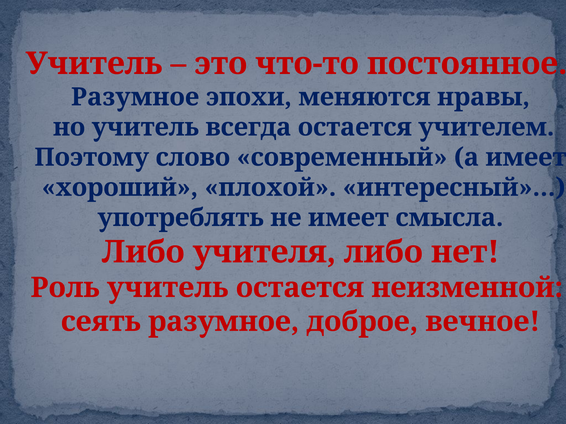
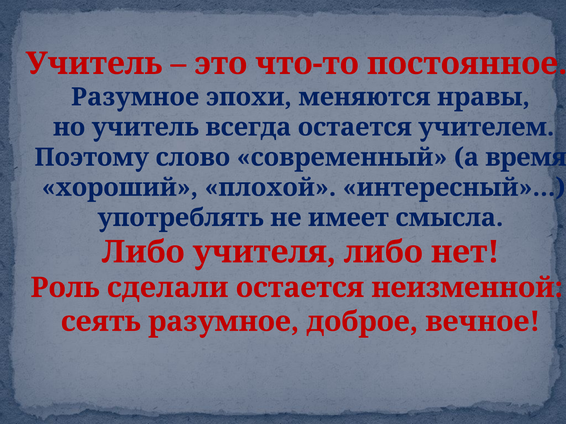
а имеет: имеет -> время (526, 158)
Роль учитель: учитель -> сделали (168, 288)
